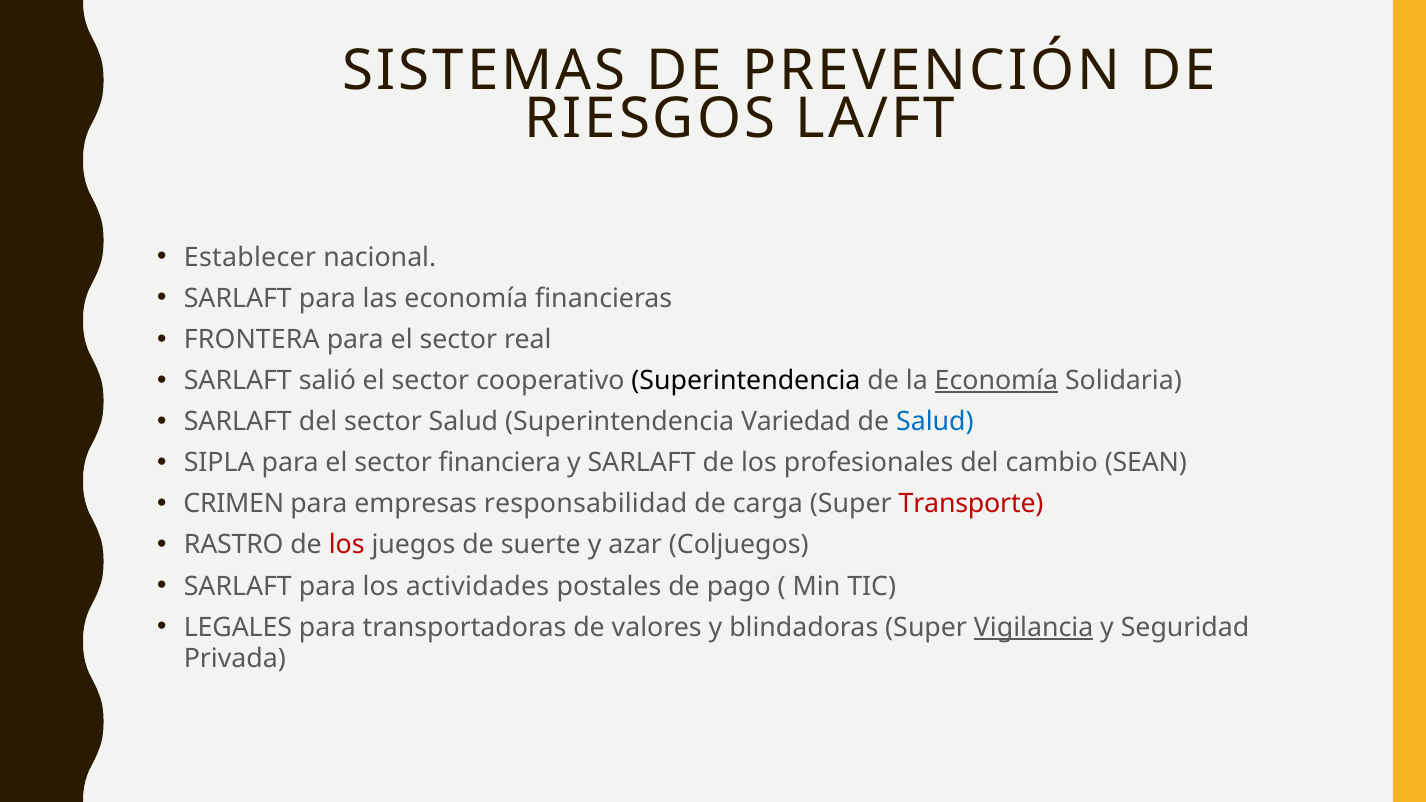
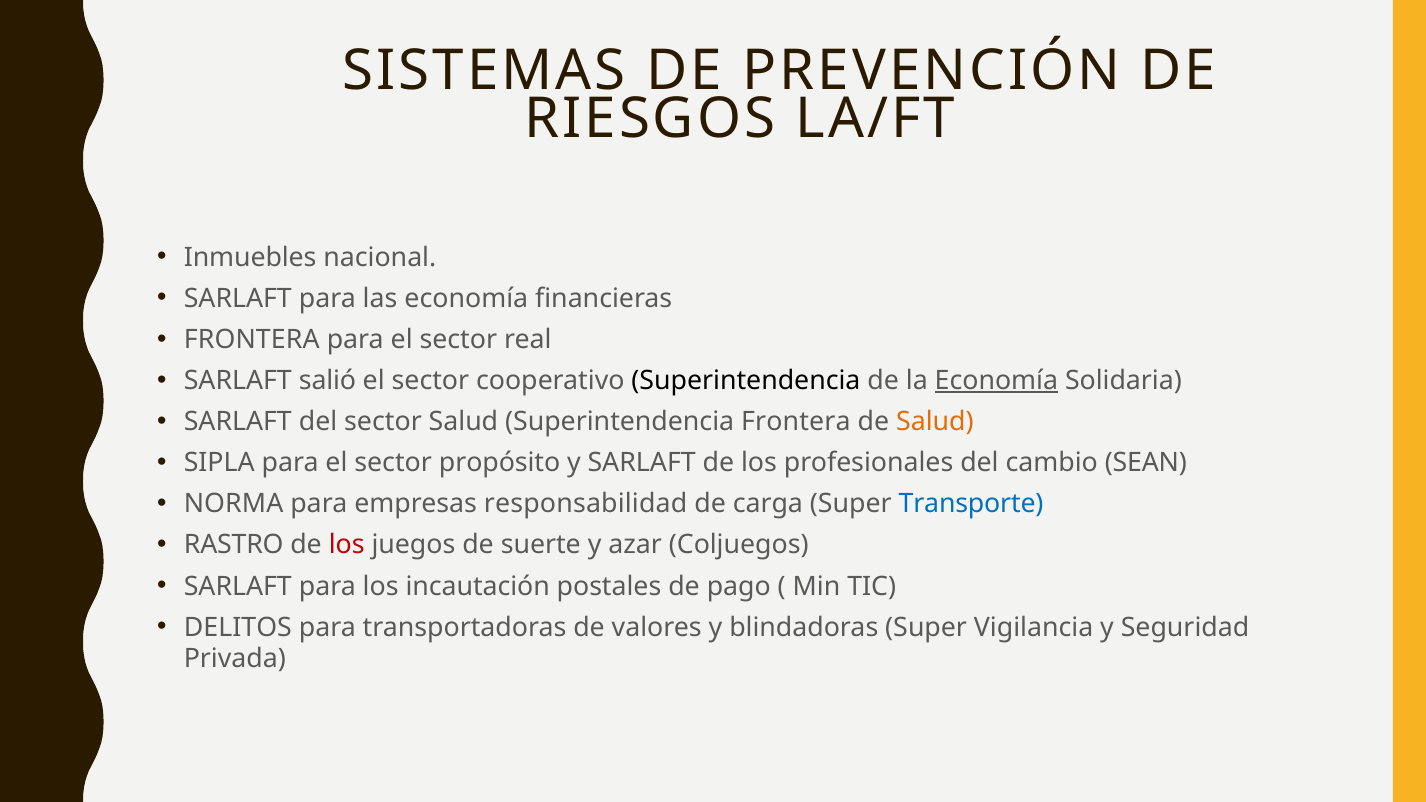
Establecer: Establecer -> Inmuebles (250, 258)
Superintendencia Variedad: Variedad -> Frontera (796, 422)
Salud colour: blue -> orange (935, 422)
financiera: financiera -> propósito (500, 463)
CRIMEN: CRIMEN -> NORMA (234, 504)
Transporte colour: red -> blue (971, 504)
actividades: actividades -> incautación (478, 586)
LEGALES: LEGALES -> DELITOS (238, 627)
Vigilancia underline: present -> none (1034, 627)
